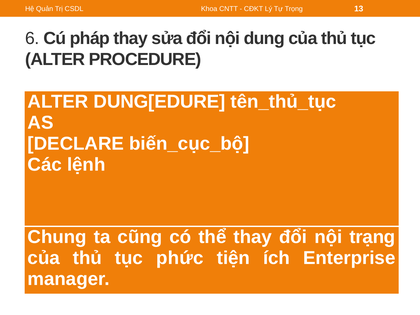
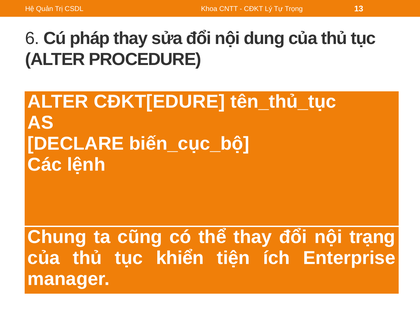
DUNG[EDURE: DUNG[EDURE -> CĐKT[EDURE (159, 102)
phức: phức -> khiển (180, 258)
